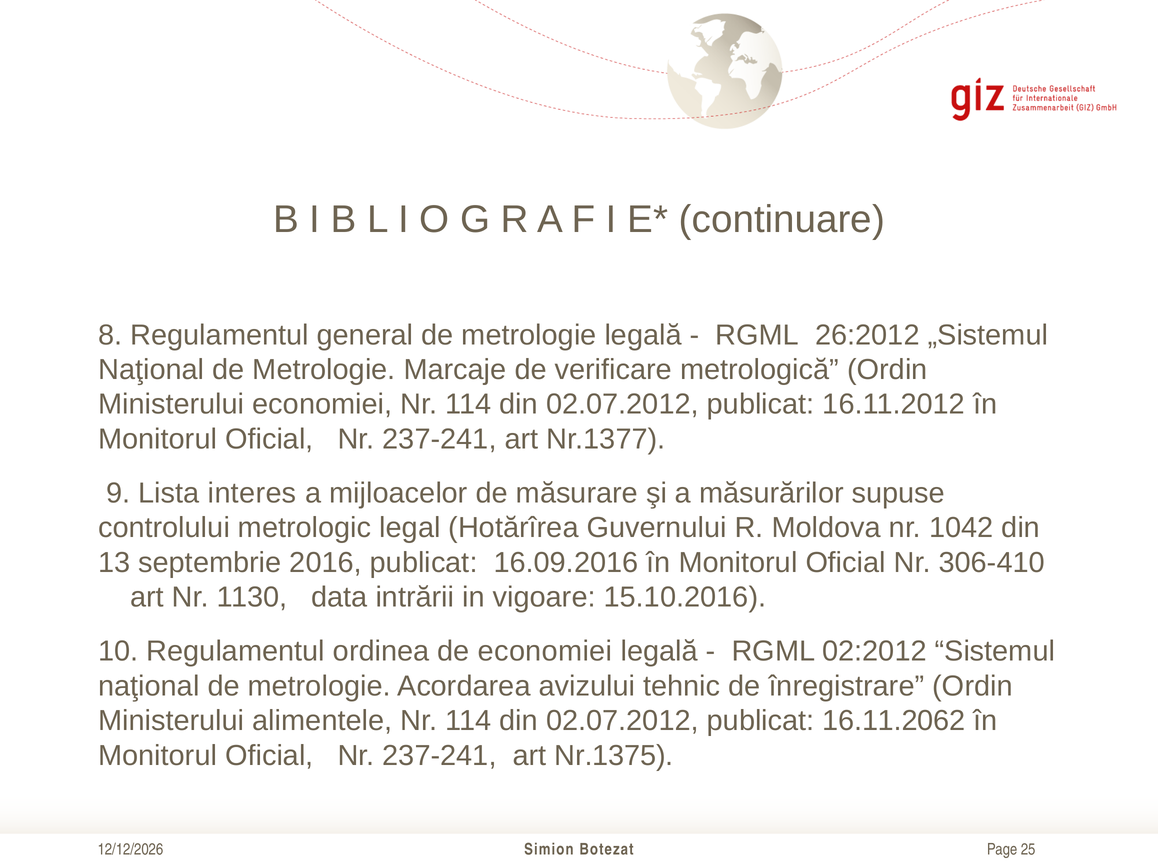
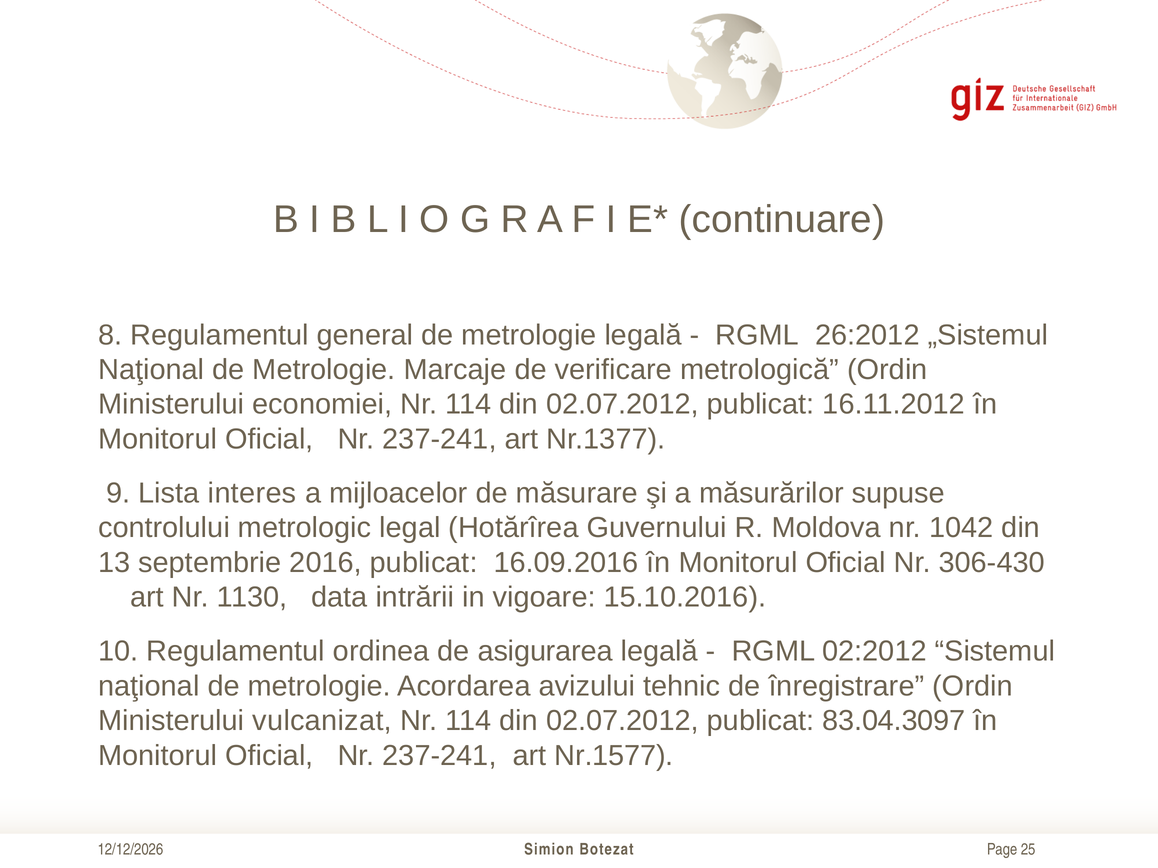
306-410: 306-410 -> 306-430 (992, 563)
de economiei: economiei -> asigurarea (545, 652)
alimentele: alimentele -> vulcanizat (322, 721)
16.11.2062: 16.11.2062 -> 83.04.3097 (894, 721)
Nr.1375: Nr.1375 -> Nr.1577 (614, 756)
